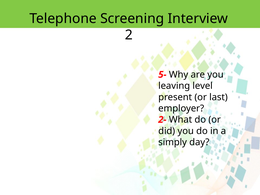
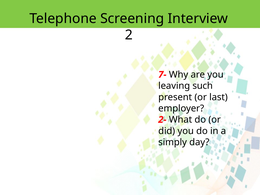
5-: 5- -> 7- (162, 75)
level: level -> such (203, 86)
